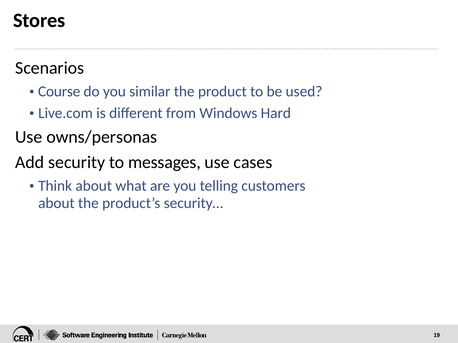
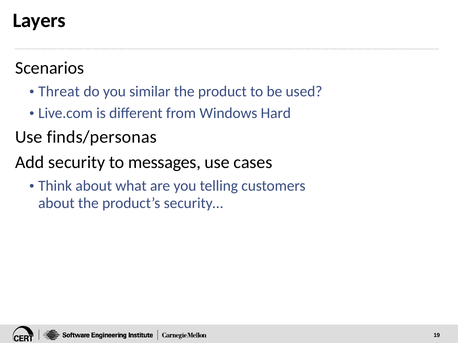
Stores: Stores -> Layers (39, 20)
Course: Course -> Threat (59, 92)
owns/personas: owns/personas -> finds/personas (102, 137)
